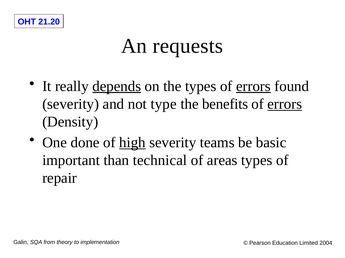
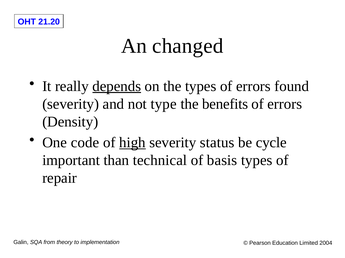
requests: requests -> changed (188, 46)
errors underline: present -> none (253, 86)
errors underline: present -> none (285, 104)
done: done -> code (85, 143)
teams: teams -> status (217, 143)
basic: basic -> cycle (271, 143)
areas: areas -> basis (222, 161)
